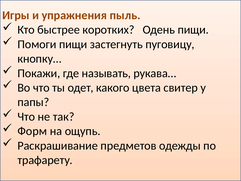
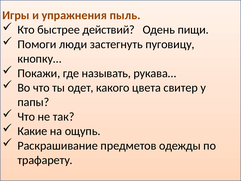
коротких: коротких -> действий (109, 30)
Помоги пищи: пищи -> люди (73, 44)
Форм: Форм -> Какие (32, 131)
